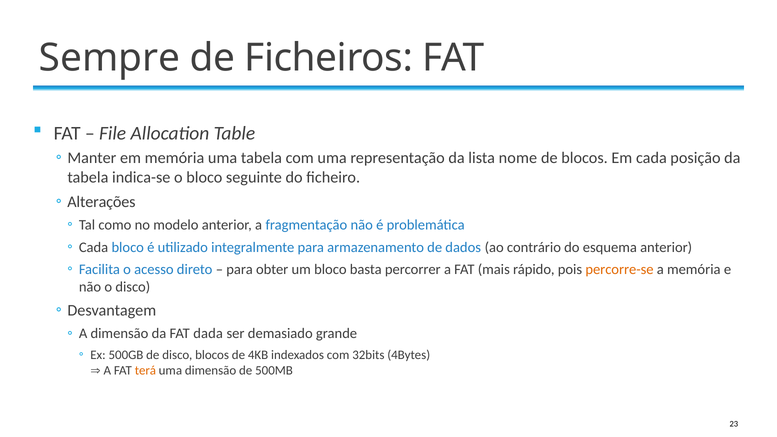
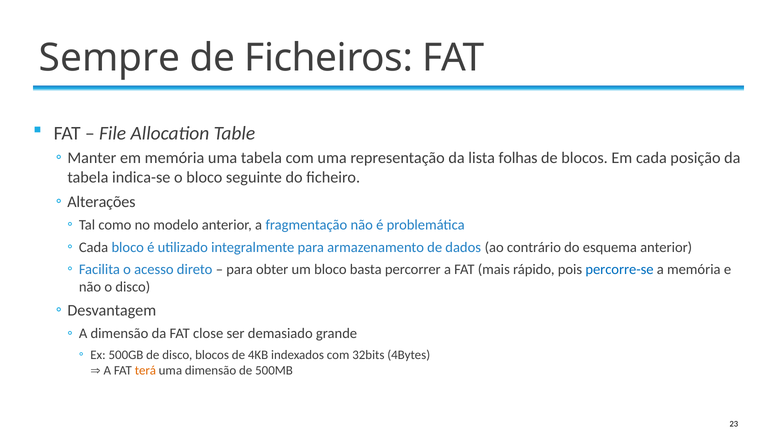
nome: nome -> folhas (518, 158)
percorre-se colour: orange -> blue (620, 270)
dada: dada -> close (208, 334)
